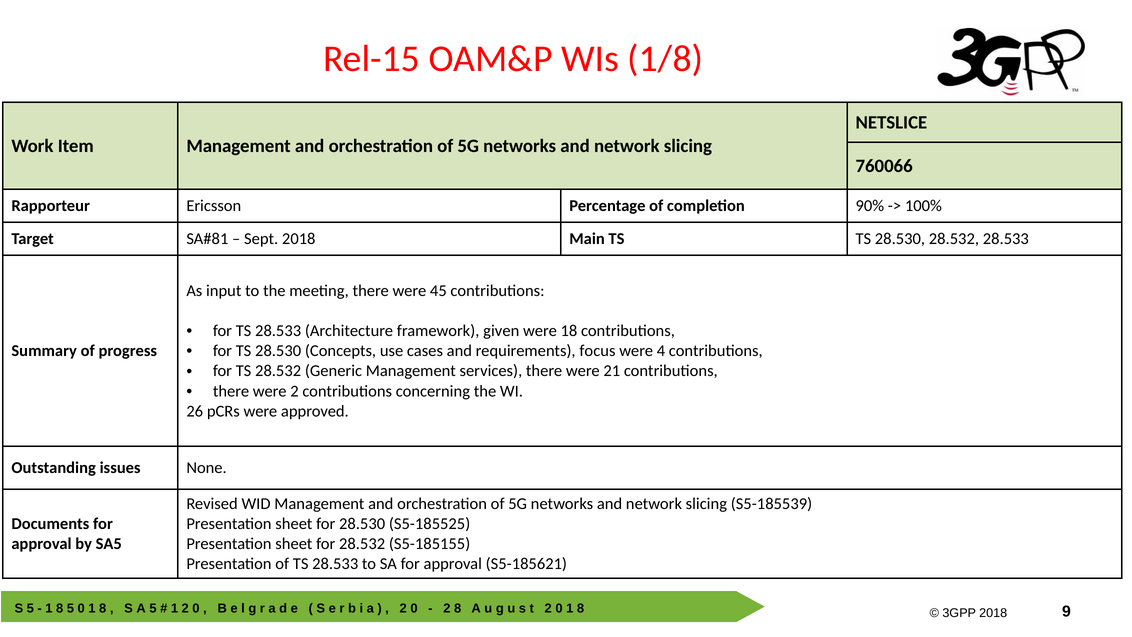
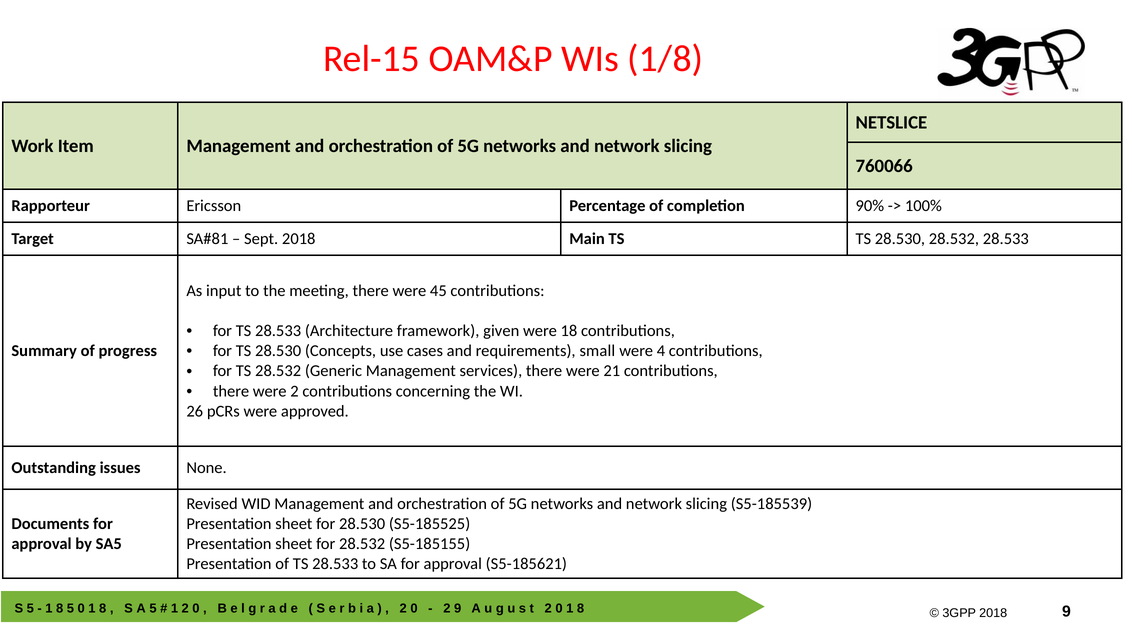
focus: focus -> small (597, 351)
2 8: 8 -> 9 (458, 608)
